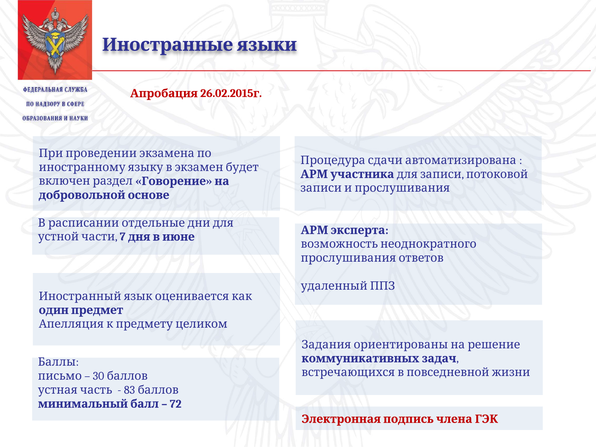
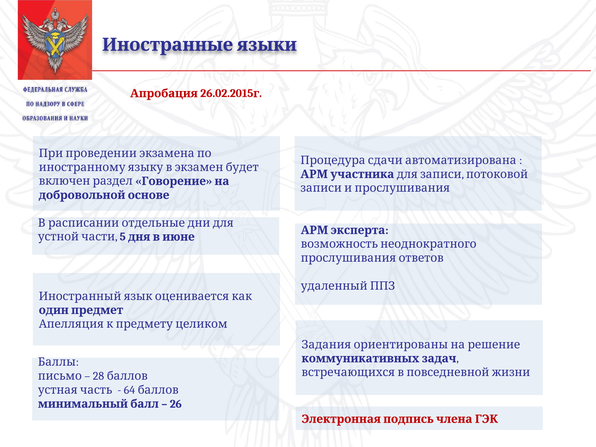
7: 7 -> 5 (123, 237)
30: 30 -> 28 (98, 376)
83: 83 -> 64 (129, 390)
72: 72 -> 26 (176, 404)
